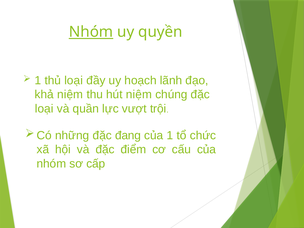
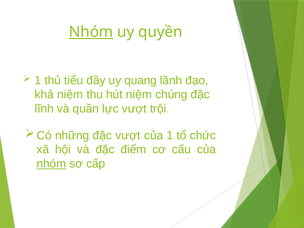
thủ loại: loại -> tiểu (74, 80)
hoạch: hoạch -> quang (141, 80)
loại: loại -> lĩnh (44, 109)
đặc đang: đang -> vượt (128, 135)
nhóm underline: none -> present (51, 164)
